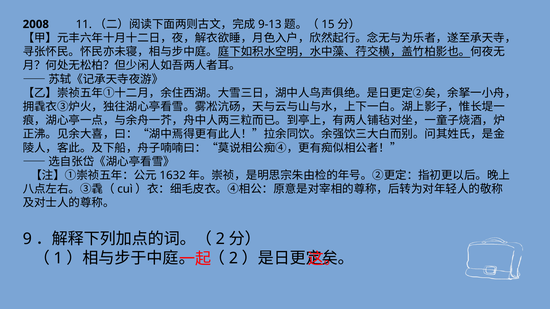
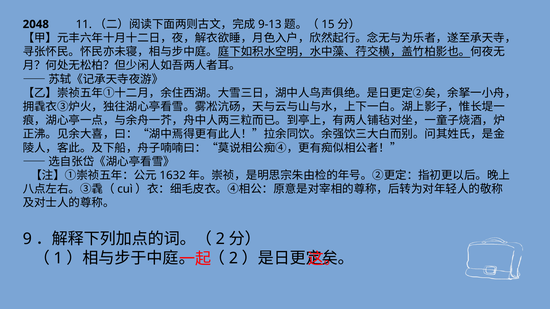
2008: 2008 -> 2048 (36, 24)
